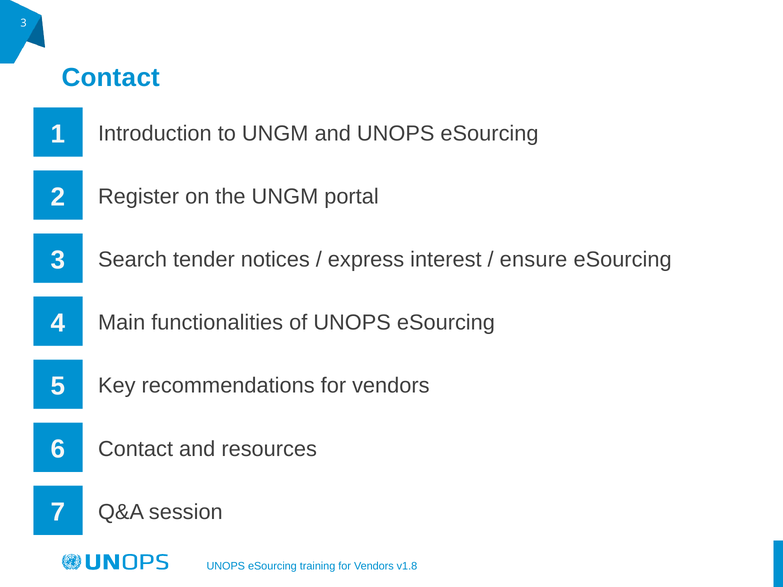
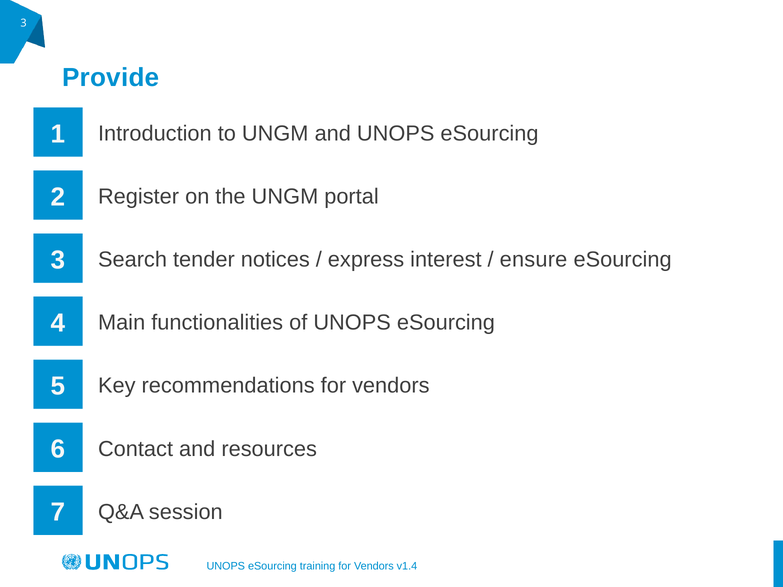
Contact: Contact -> Provide (111, 78)
v1.8: v1.8 -> v1.4 (407, 566)
